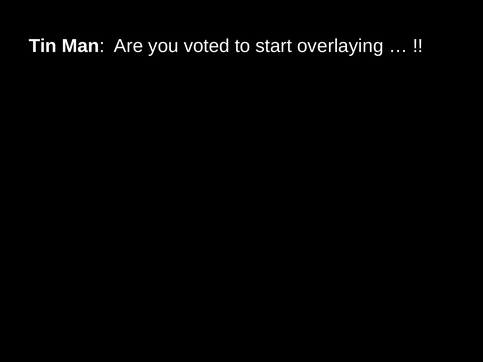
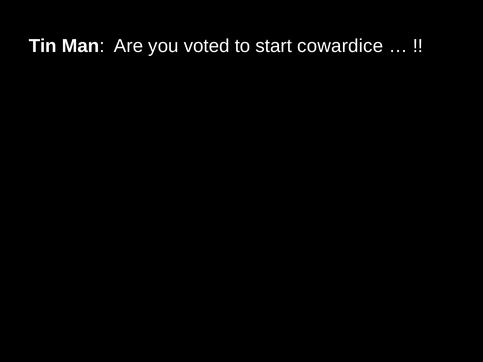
overlaying: overlaying -> cowardice (340, 46)
